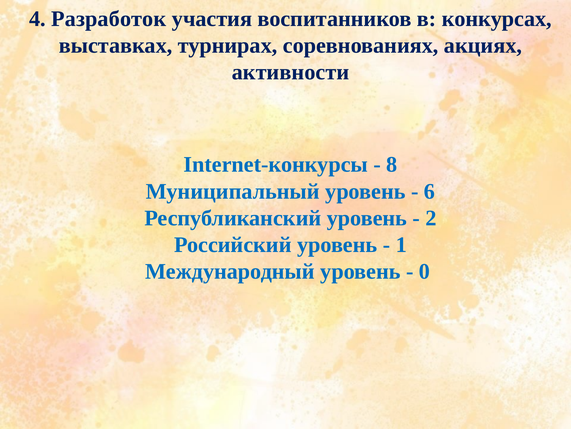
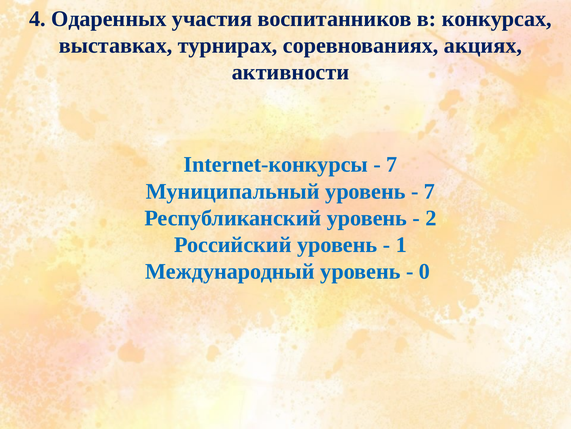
Разработок: Разработок -> Одаренных (109, 19)
8: 8 -> 7 (392, 164)
6: 6 -> 7 (430, 191)
